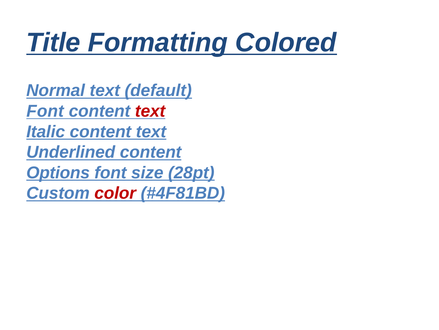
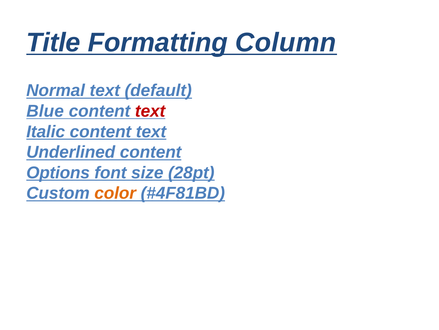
Colored: Colored -> Column (286, 42)
Font: Font -> Blue (45, 111)
color colour: red -> orange (115, 193)
